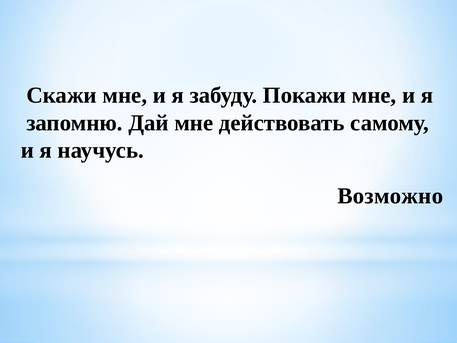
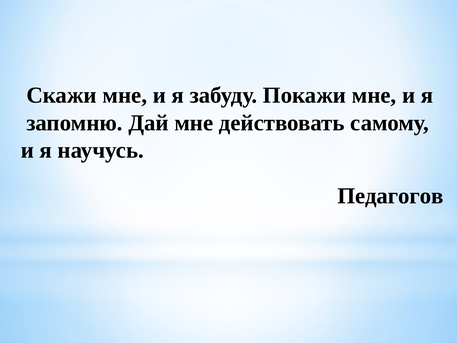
Возможно: Возможно -> Педагогов (390, 196)
